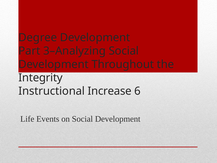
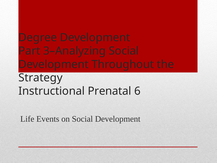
Integrity: Integrity -> Strategy (40, 78)
Increase: Increase -> Prenatal (110, 91)
